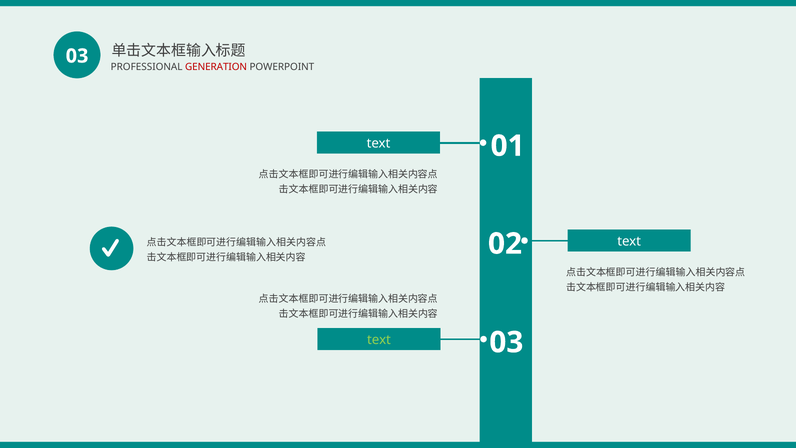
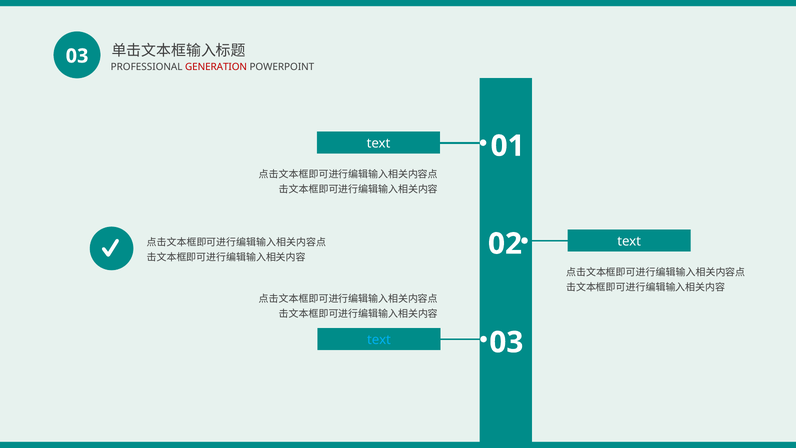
text colour: light green -> light blue (379, 340)
